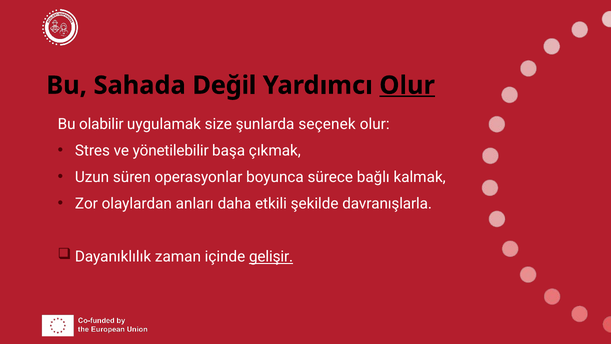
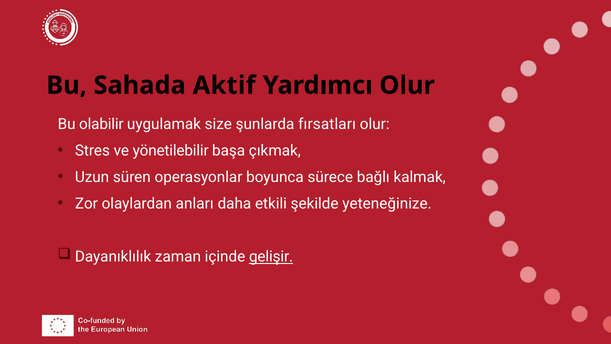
Değil: Değil -> Aktif (224, 85)
Olur underline: present -> none (407, 85)
seçenek: seçenek -> fırsatları (327, 124)
davranışlarla: davranışlarla -> yeteneğinize (387, 204)
